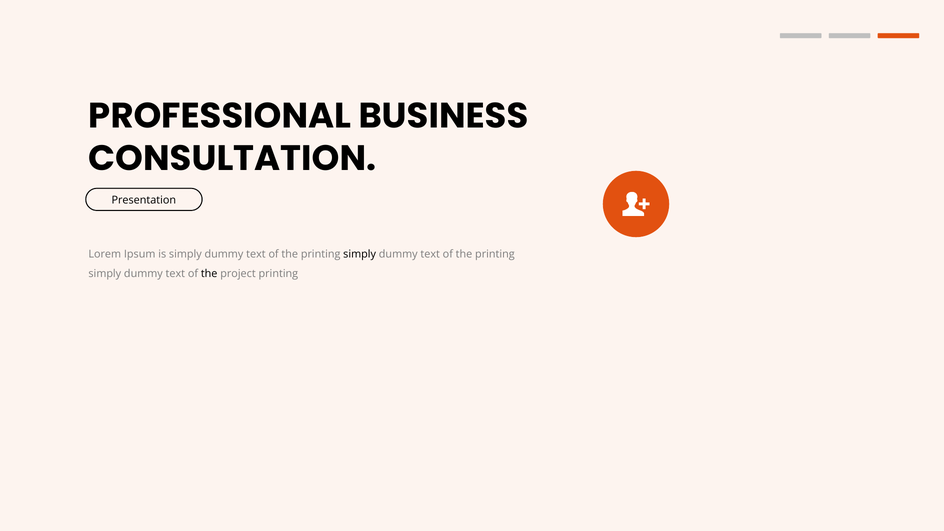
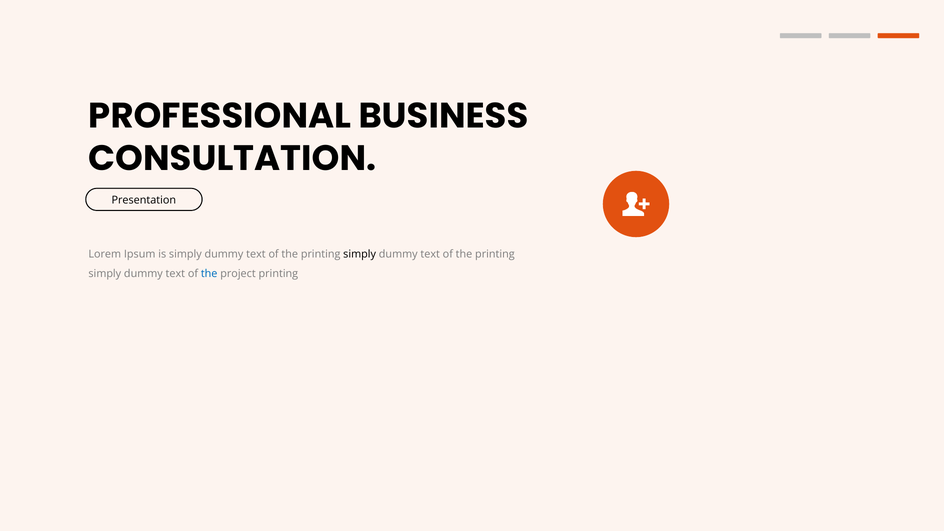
the colour: black -> blue (209, 274)
